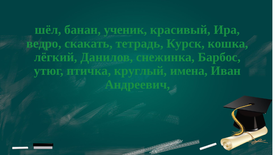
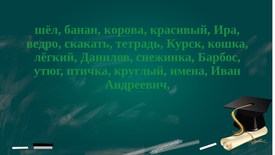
ученик: ученик -> корова (126, 30)
